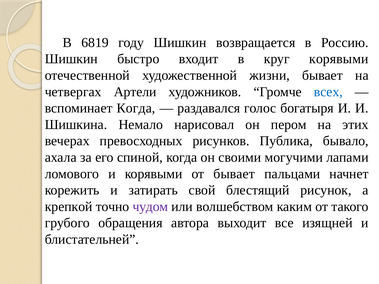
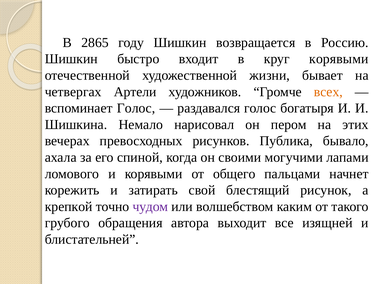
6819: 6819 -> 2865 (95, 43)
всех colour: blue -> orange (328, 92)
вспоминает Когда: Когда -> Голос (136, 108)
от бывает: бывает -> общего (234, 174)
